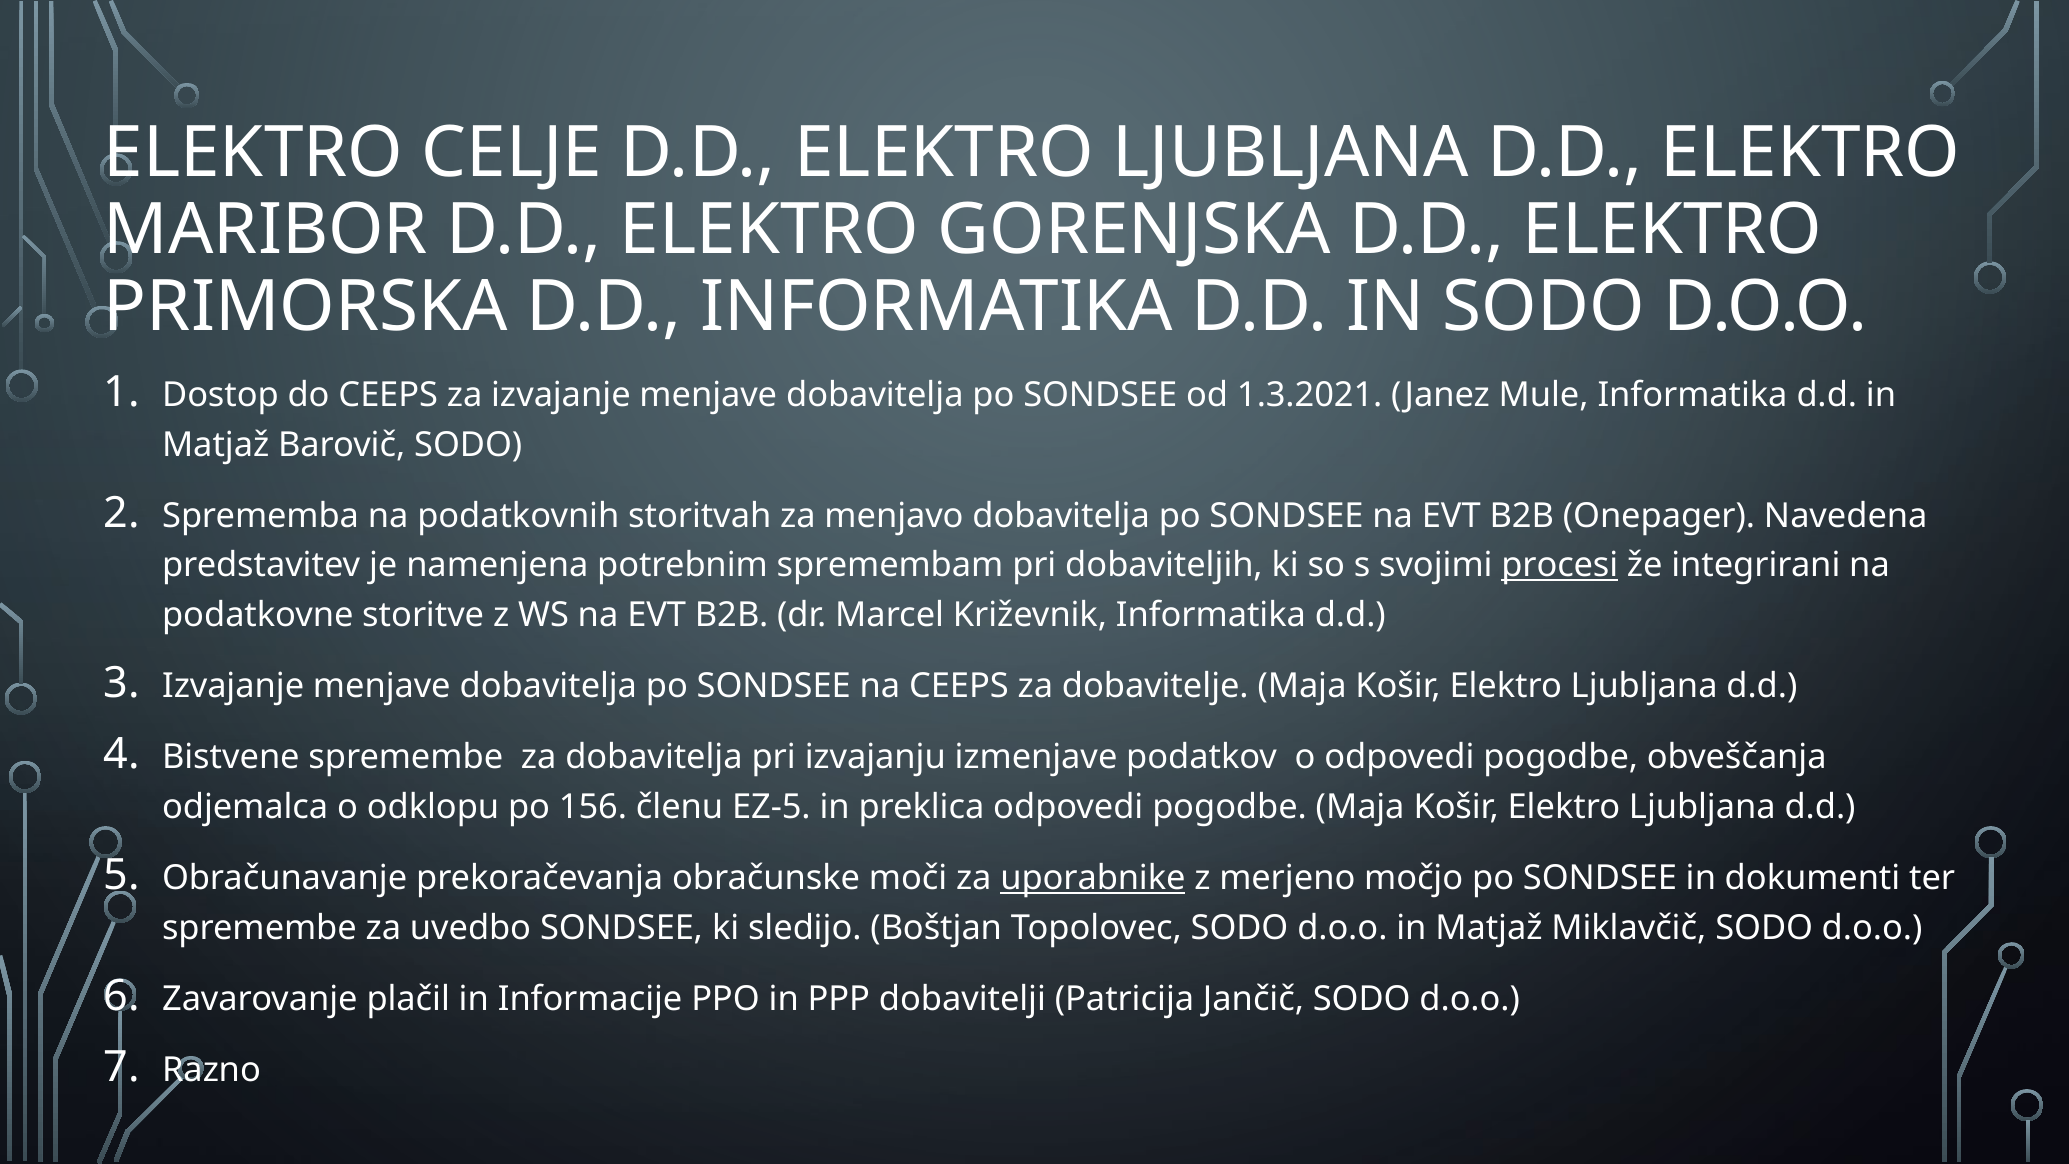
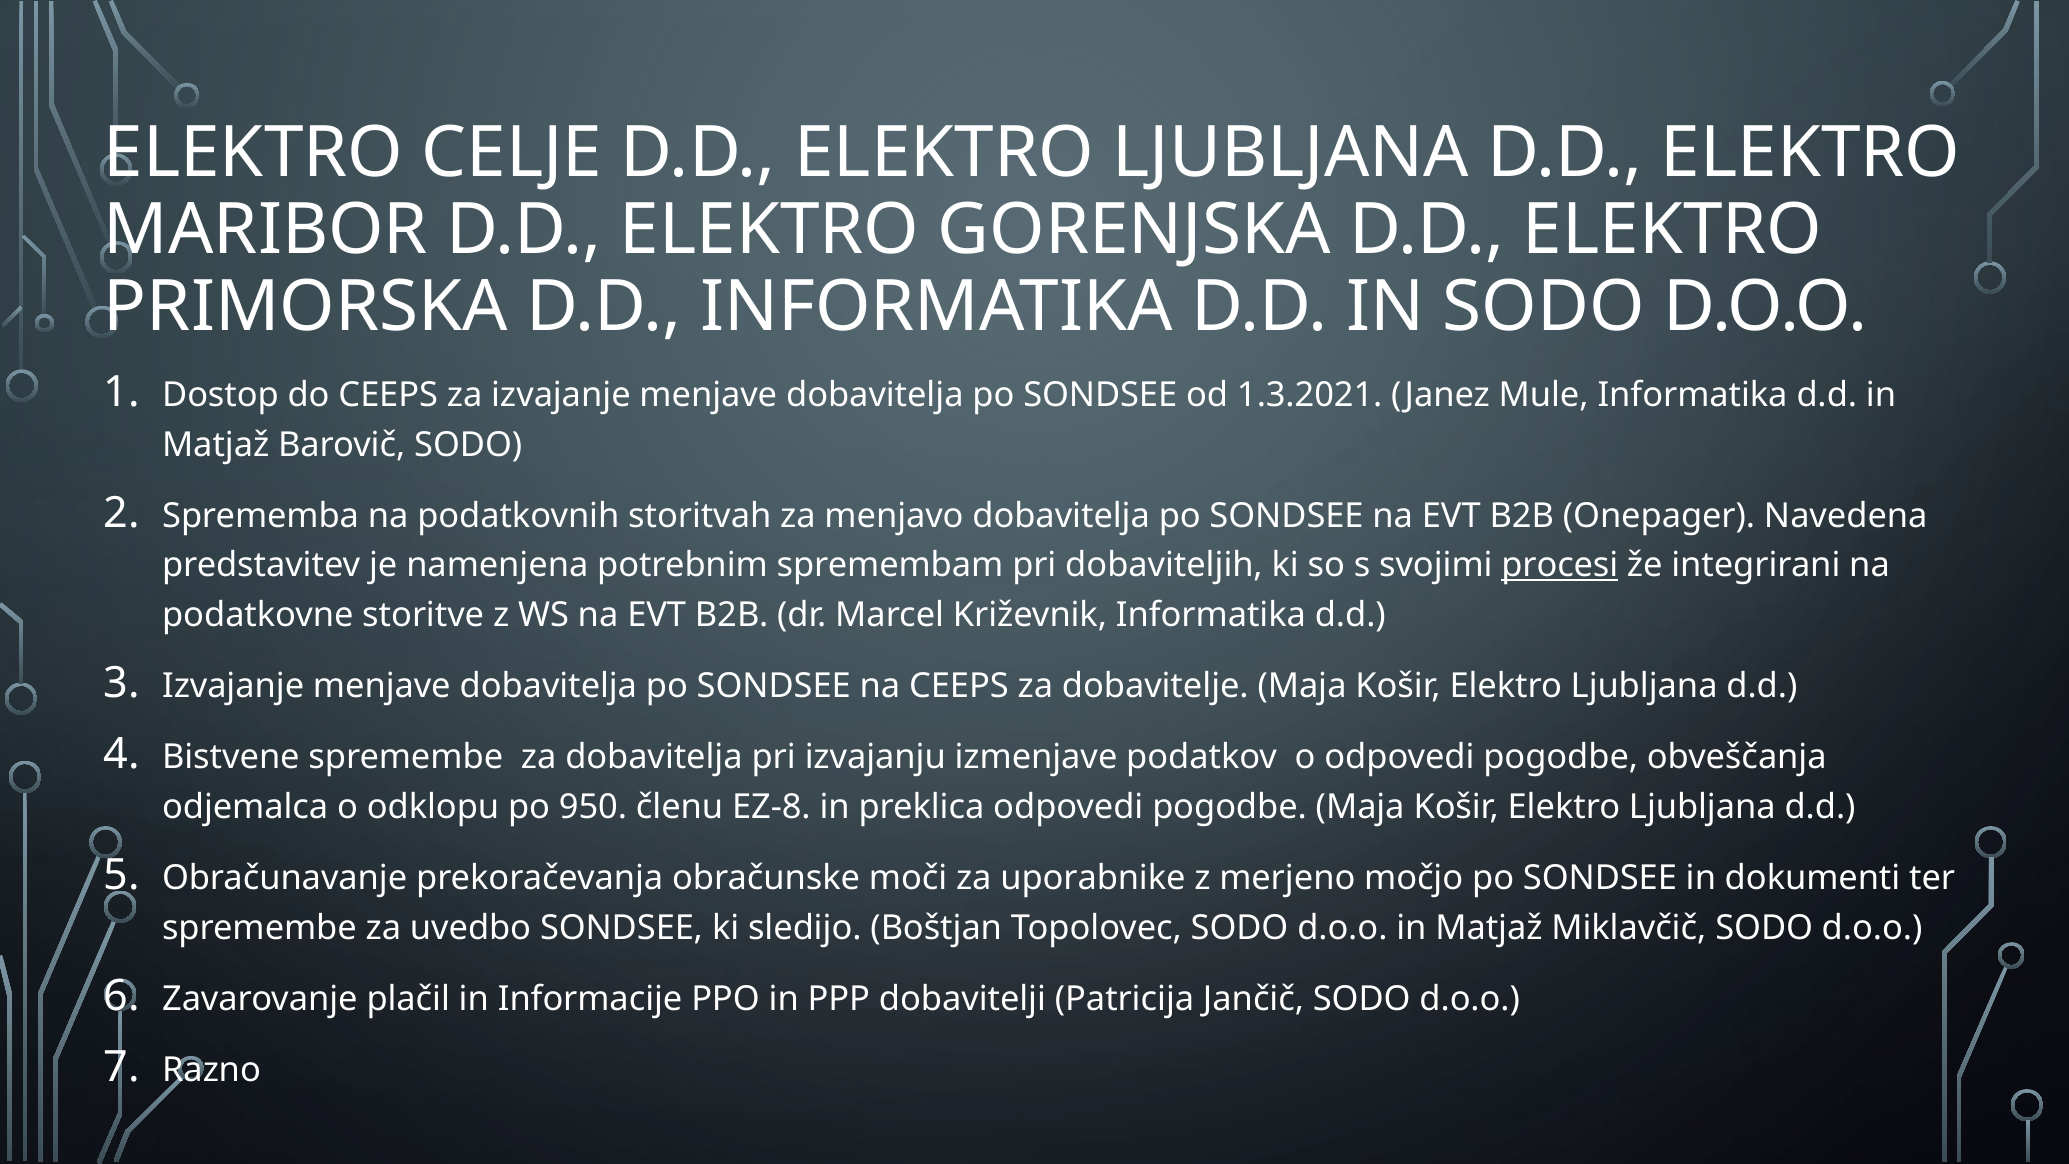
156: 156 -> 950 (593, 807)
EZ-5: EZ-5 -> EZ-8 (771, 807)
uporabnike underline: present -> none (1093, 878)
